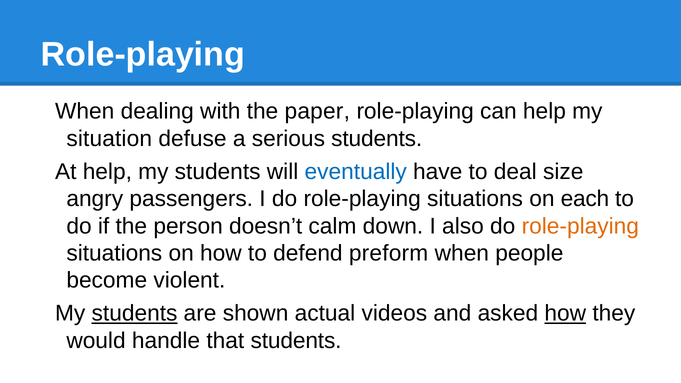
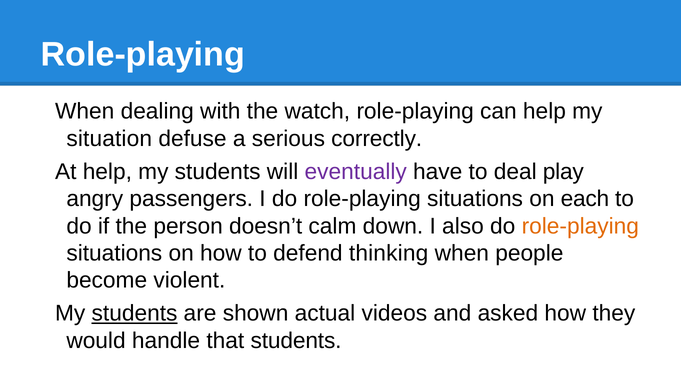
paper: paper -> watch (317, 111)
serious students: students -> correctly (377, 139)
eventually colour: blue -> purple (356, 172)
size: size -> play (563, 172)
preform: preform -> thinking (389, 253)
how underline: present -> none (565, 313)
